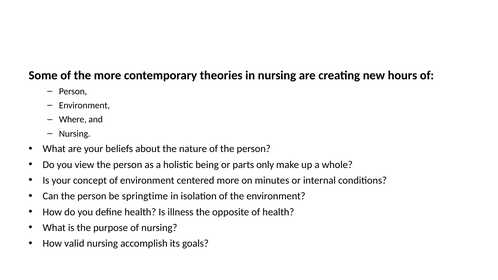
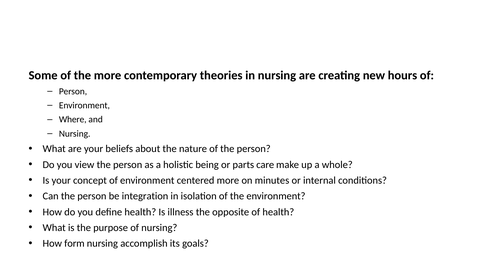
only: only -> care (265, 165)
springtime: springtime -> integration (145, 196)
valid: valid -> form (74, 244)
